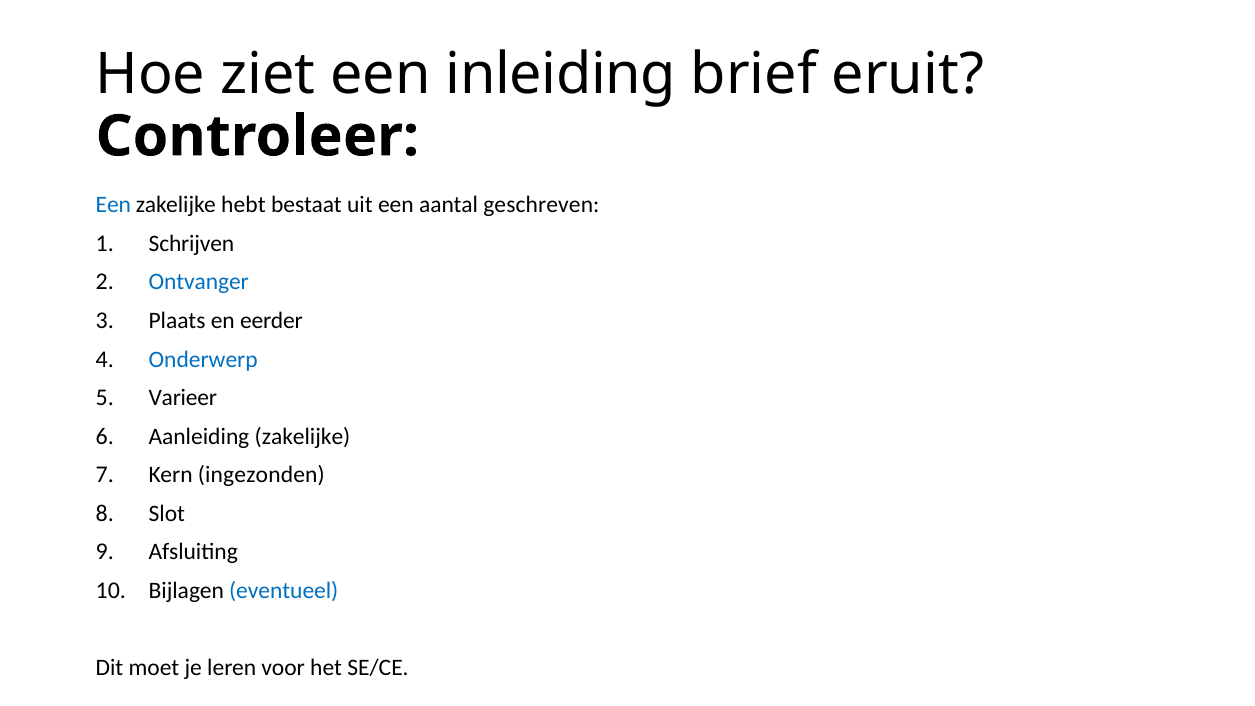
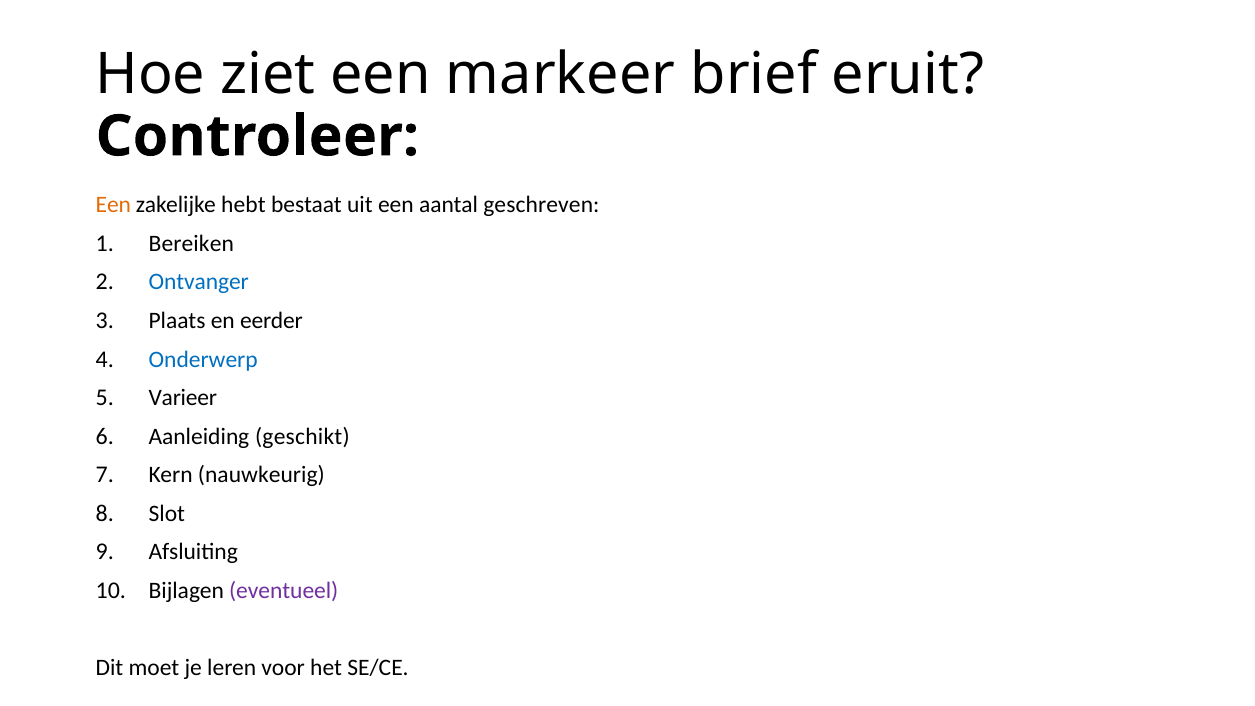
inleiding: inleiding -> markeer (561, 74)
Een colour: blue -> orange (113, 205)
Schrijven: Schrijven -> Bereiken (191, 244)
Aanleiding zakelijke: zakelijke -> geschikt (302, 436)
ingezonden: ingezonden -> nauwkeurig (261, 475)
eventueel colour: blue -> purple (284, 590)
